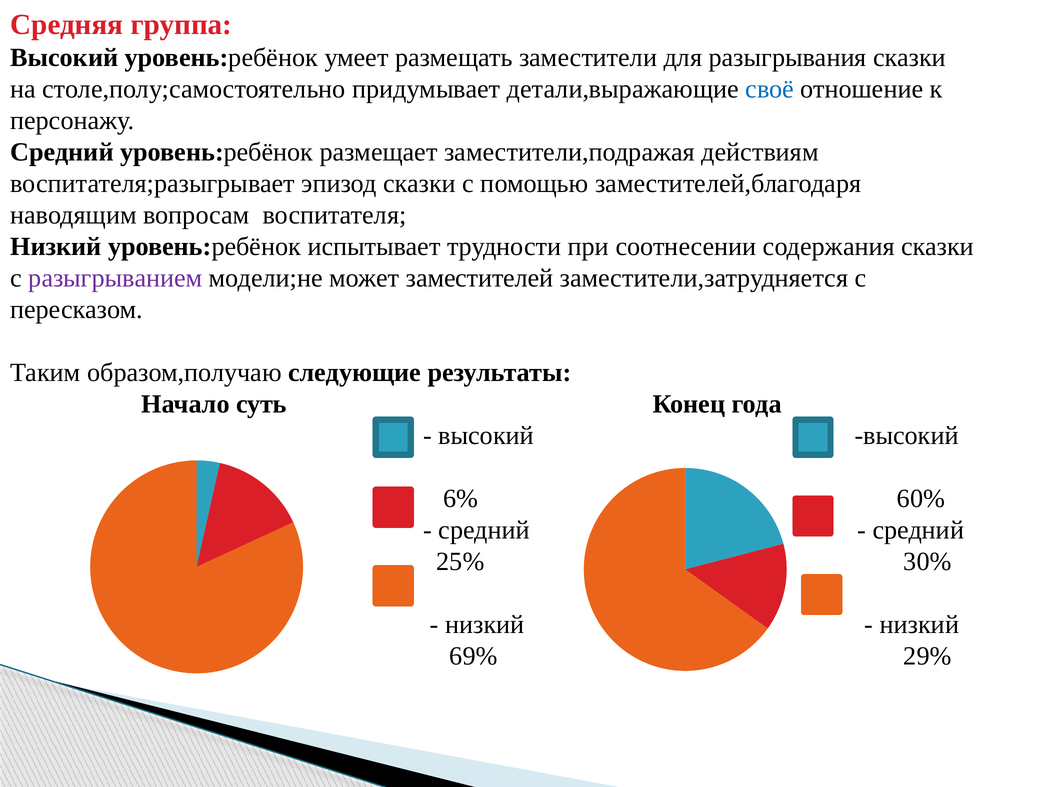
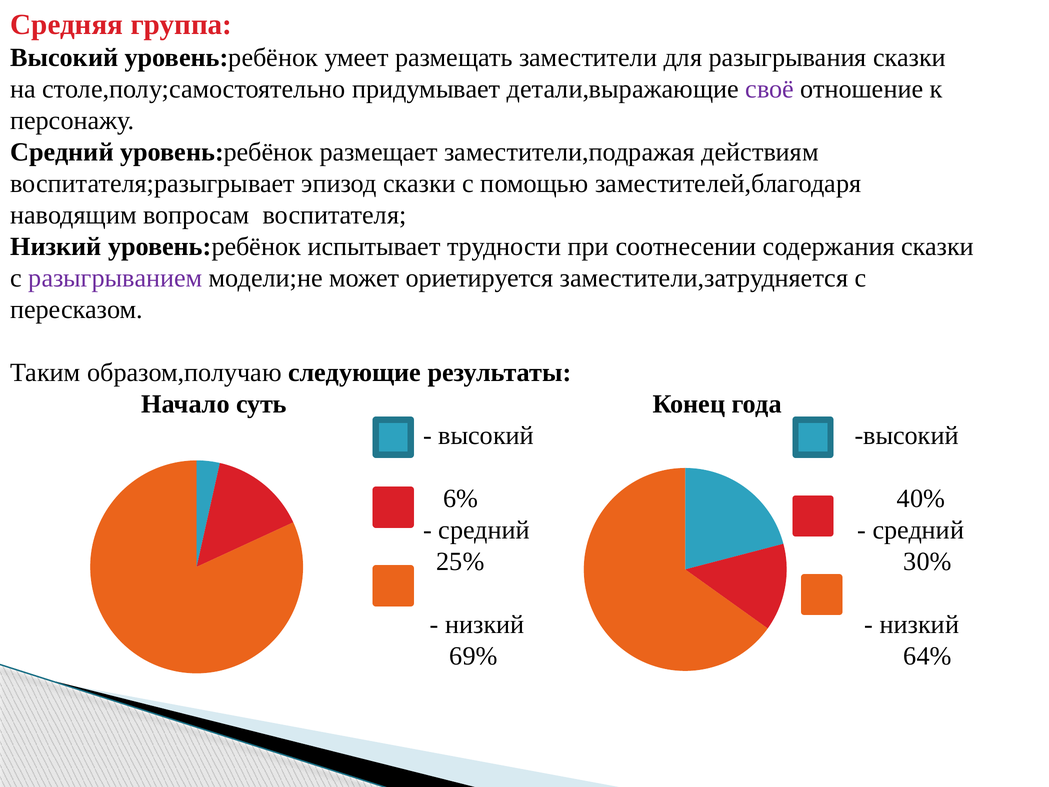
своё colour: blue -> purple (770, 89)
заместителей: заместителей -> ориетируется (480, 278)
60%: 60% -> 40% (921, 498)
29%: 29% -> 64% (927, 656)
